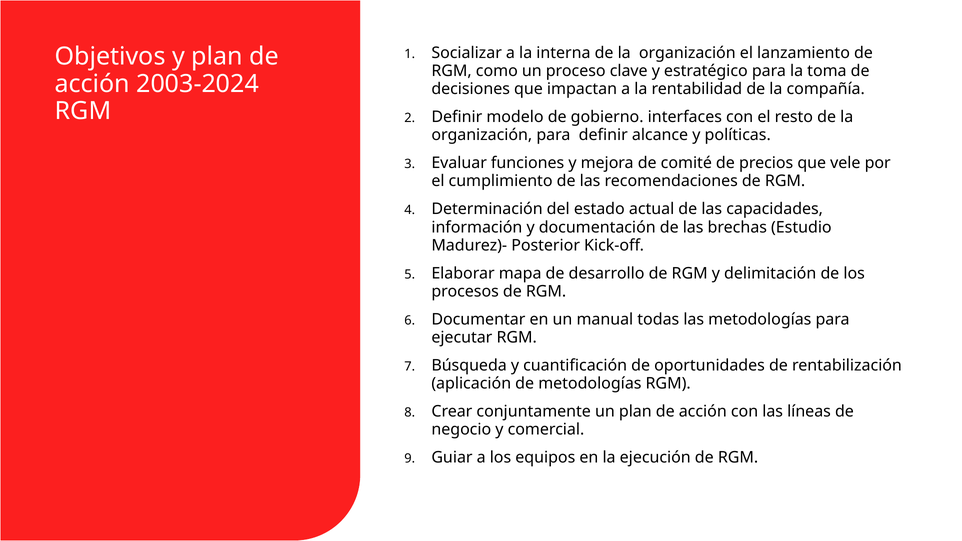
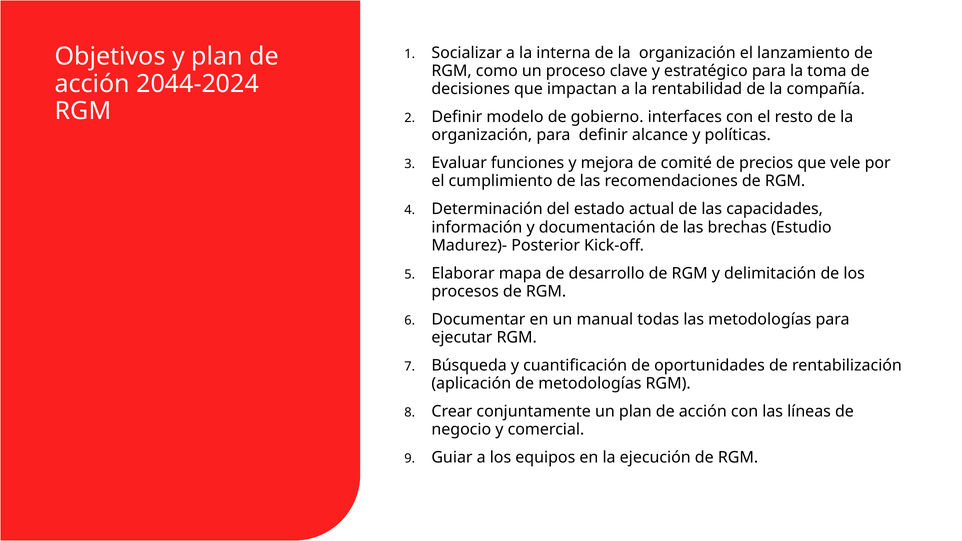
2003-2024: 2003-2024 -> 2044-2024 (198, 84)
